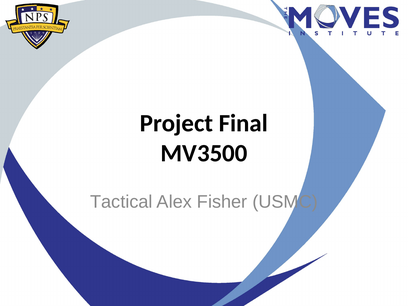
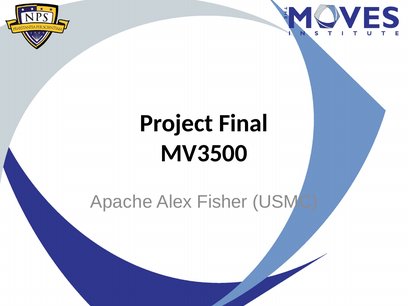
Tactical: Tactical -> Apache (121, 202)
